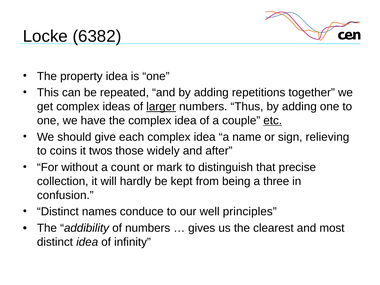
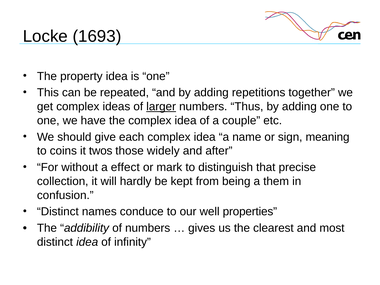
6382: 6382 -> 1693 (97, 36)
etc underline: present -> none (273, 120)
relieving: relieving -> meaning (328, 137)
count: count -> effect (125, 167)
three: three -> them (276, 181)
principles: principles -> properties (250, 212)
